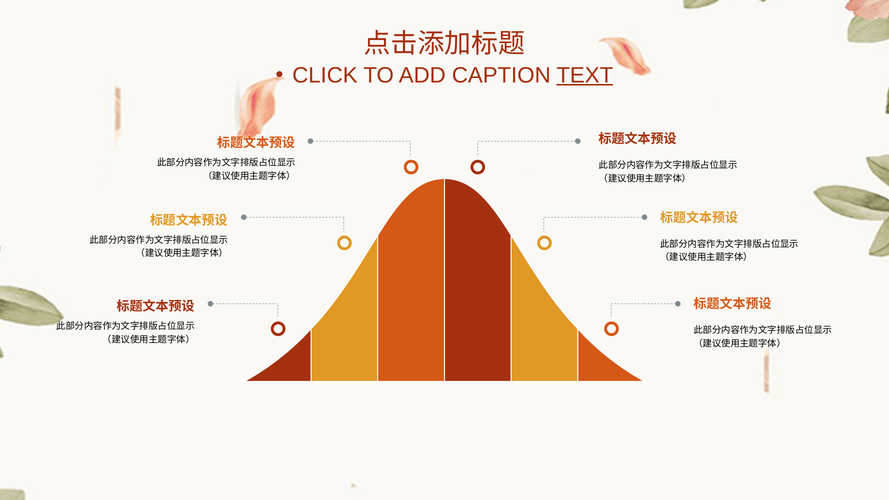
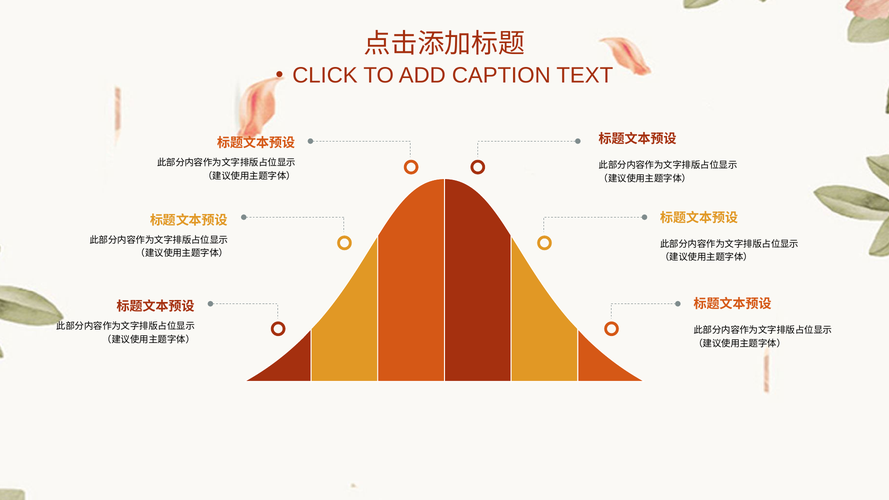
TEXT underline: present -> none (585, 75)
